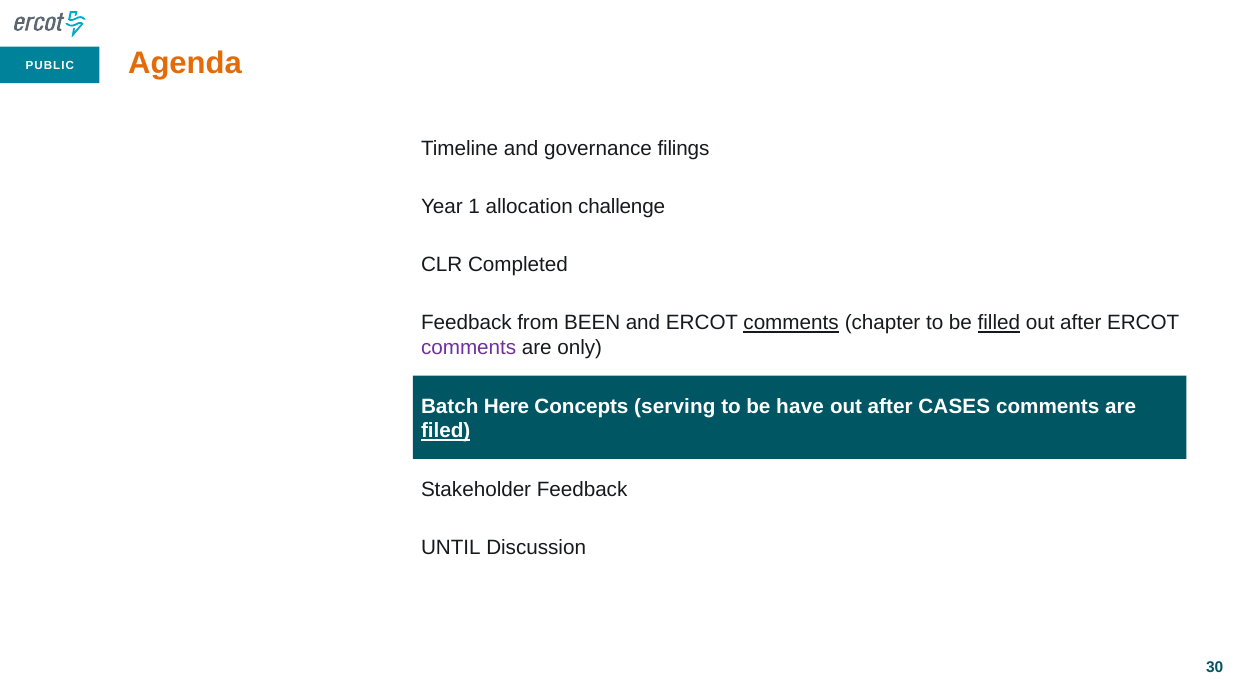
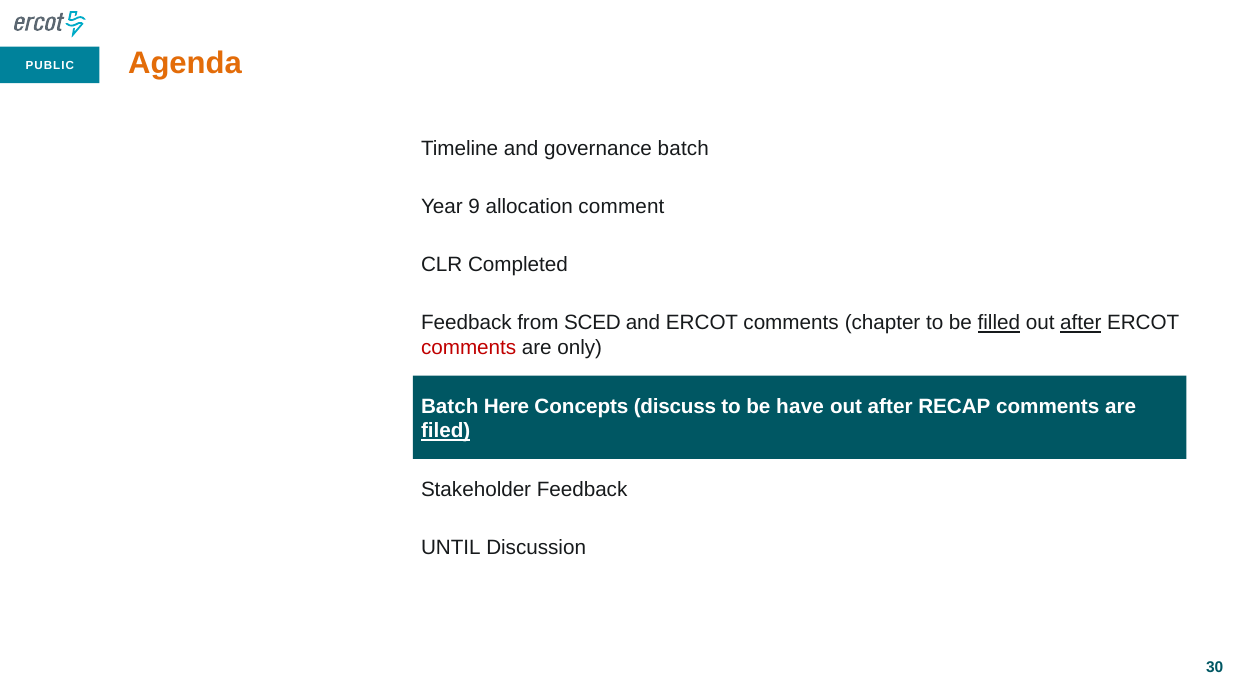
governance filings: filings -> batch (683, 148)
1: 1 -> 9 (474, 207)
challenge: challenge -> comment (621, 207)
BEEN: BEEN -> SCED (592, 323)
comments underline: present -> none (791, 323)
after underline: none -> present (1081, 323)
comments colour: purple -> red (469, 348)
serving: serving -> discuss (675, 406)
CASES: CASES -> RECAP (954, 406)
